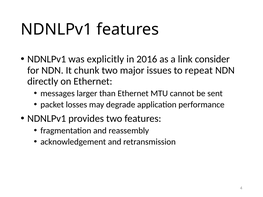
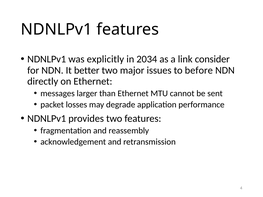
2016: 2016 -> 2034 (147, 59)
chunk: chunk -> better (87, 70)
repeat: repeat -> before (199, 70)
